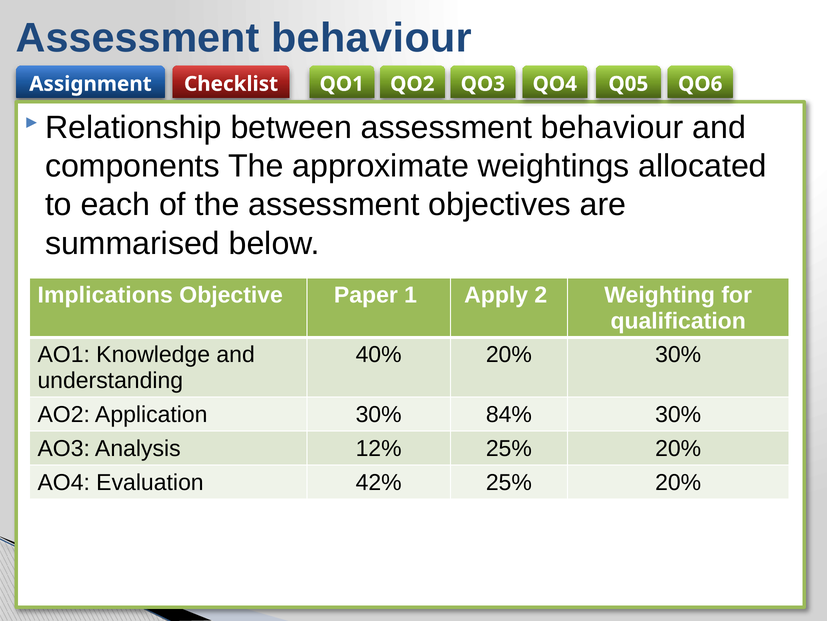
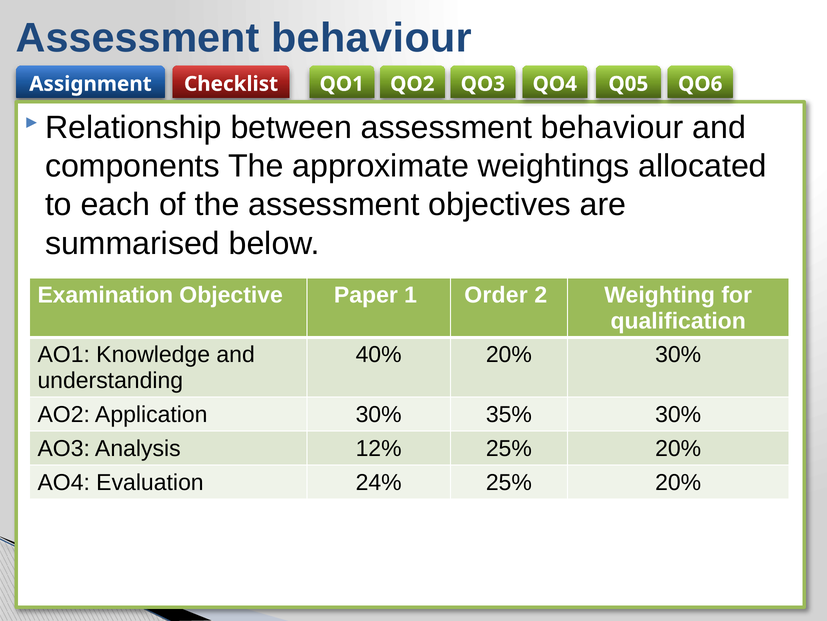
Implications: Implications -> Examination (105, 295)
Apply: Apply -> Order (496, 295)
84%: 84% -> 35% (509, 414)
42%: 42% -> 24% (379, 482)
